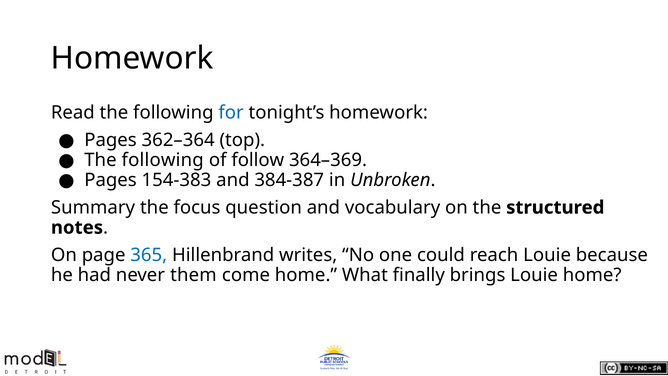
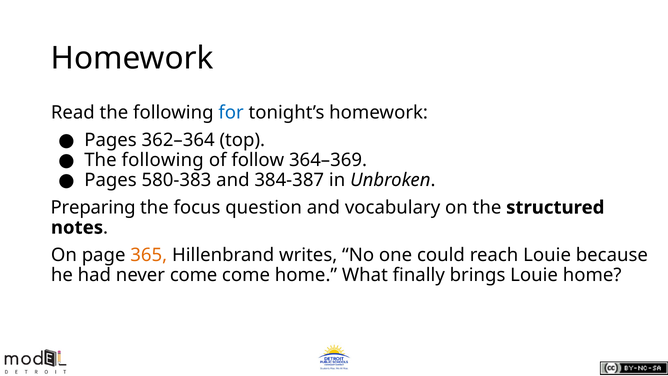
154-383: 154-383 -> 580-383 (176, 180)
Summary: Summary -> Preparing (93, 207)
365 colour: blue -> orange (149, 255)
never them: them -> come (194, 275)
